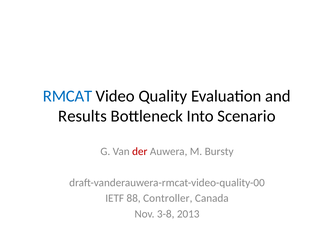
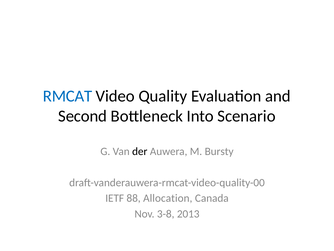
Results: Results -> Second (83, 116)
der colour: red -> black (140, 151)
Controller: Controller -> Allocation (168, 198)
